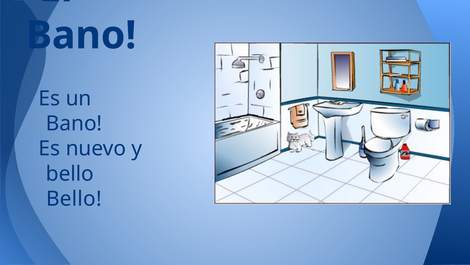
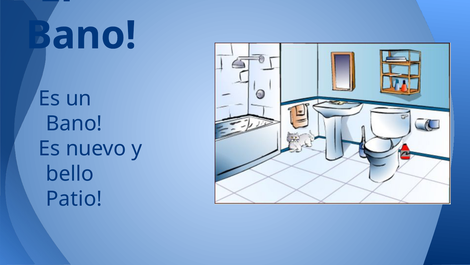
Bello: Bello -> Patio (74, 199)
